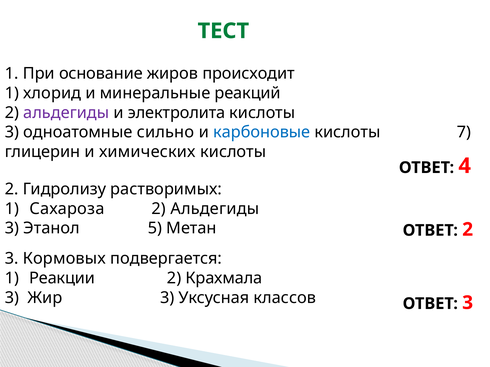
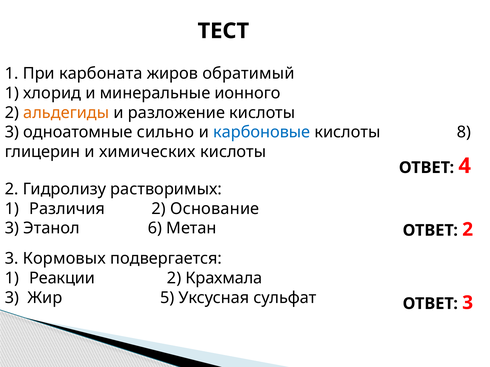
ТЕСТ colour: green -> black (223, 31)
основание: основание -> карбоната (101, 74)
происходит: происходит -> обратимый (248, 74)
реакций: реакций -> ионного (248, 93)
альдегиды colour: purple -> orange (66, 113)
электролита: электролита -> разложение (177, 113)
7: 7 -> 8 (464, 132)
Сахароза: Сахароза -> Различия (67, 209)
Альдегиды: Альдегиды -> Основание (215, 209)
5: 5 -> 6 (155, 229)
Жир 3: 3 -> 5 (167, 298)
классов: классов -> сульфат (285, 298)
